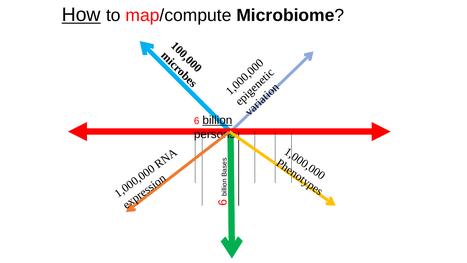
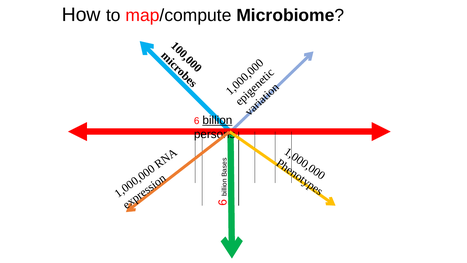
How underline: present -> none (81, 15)
